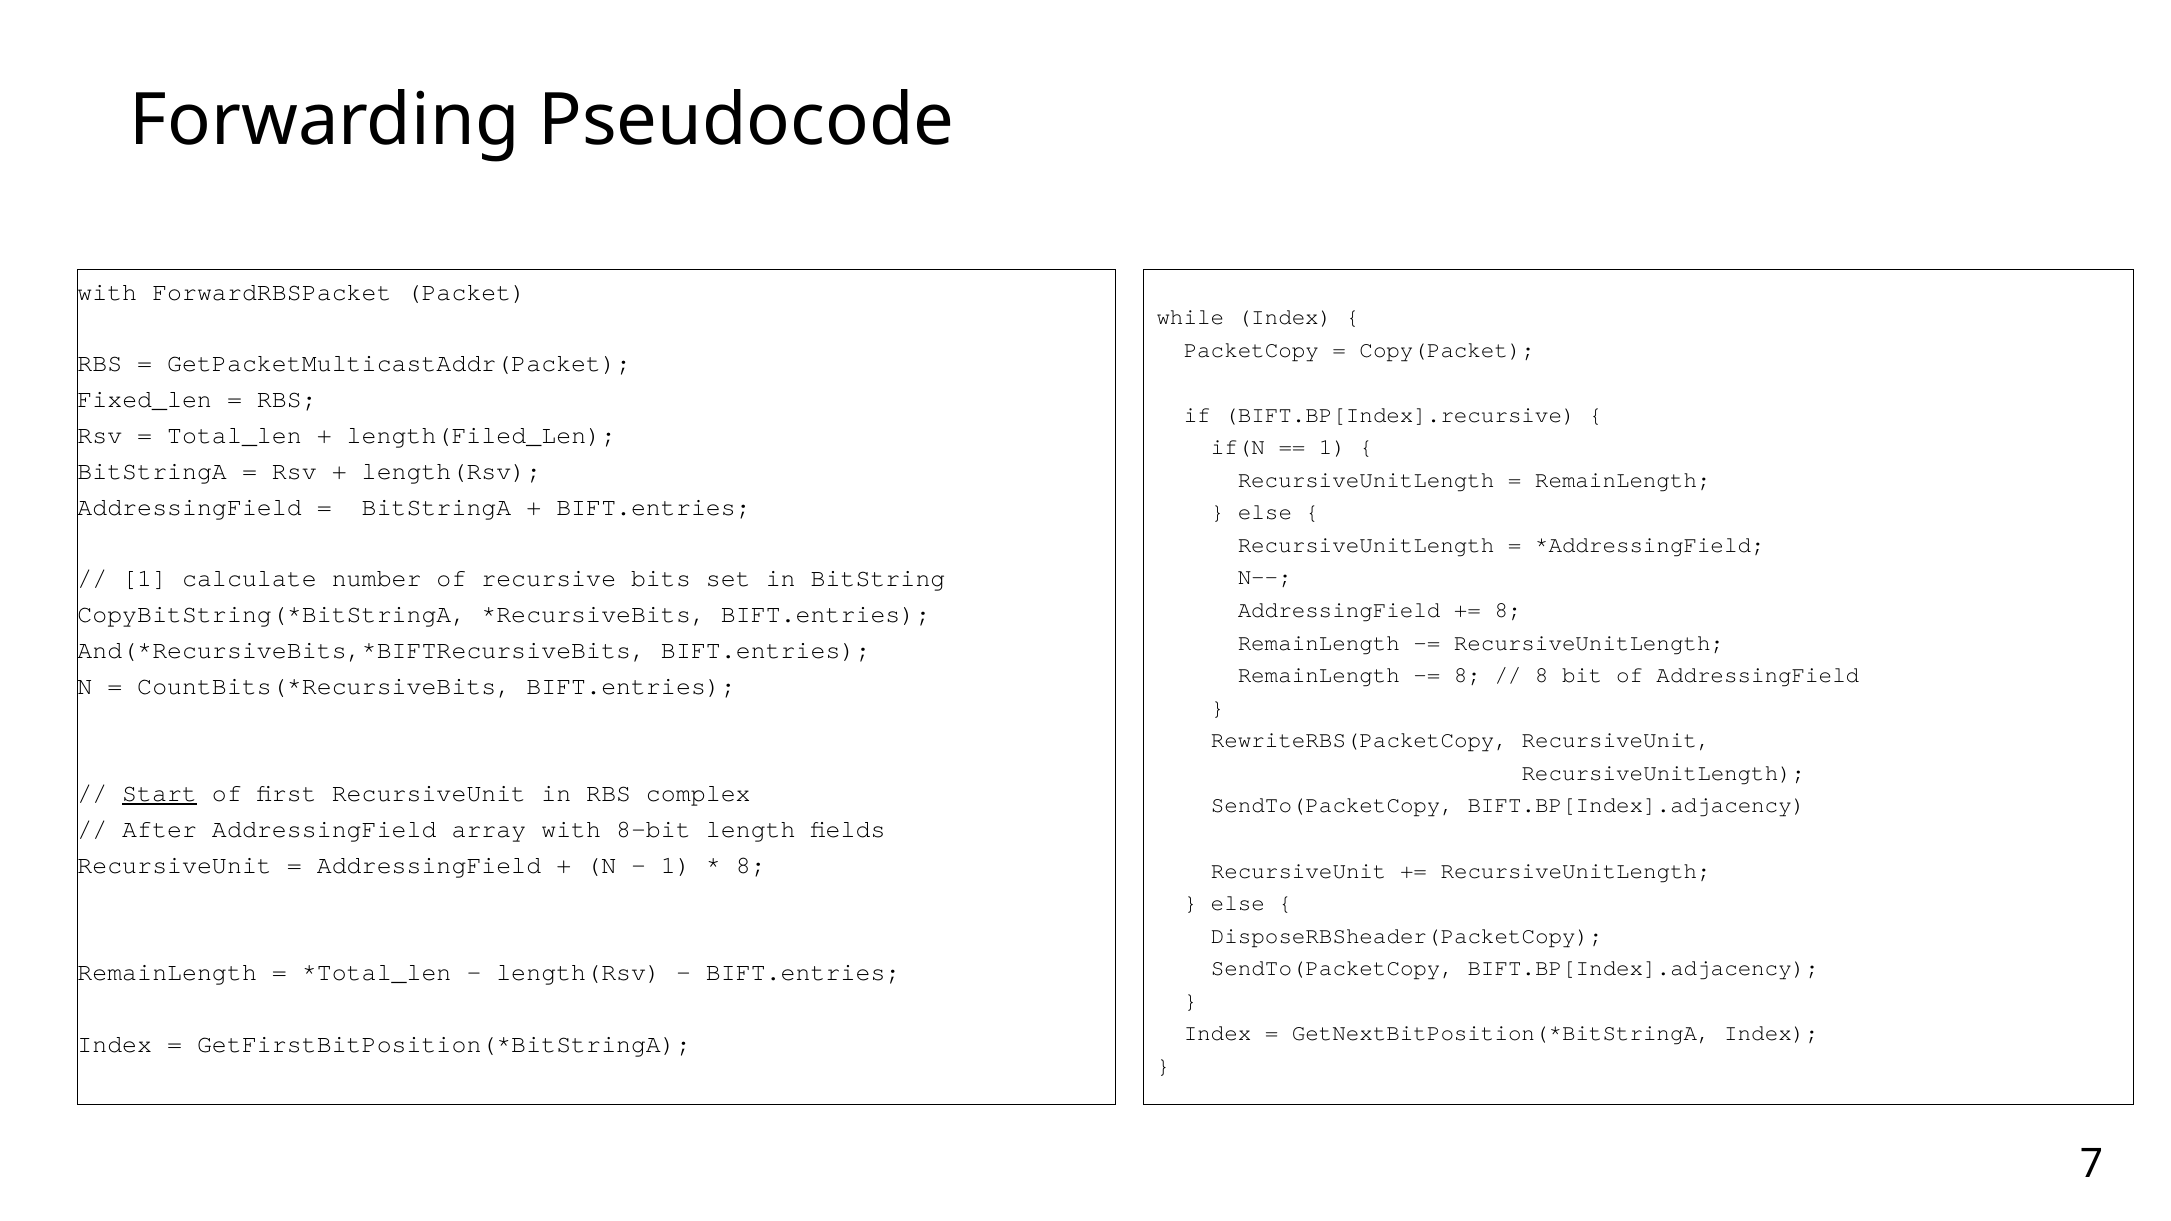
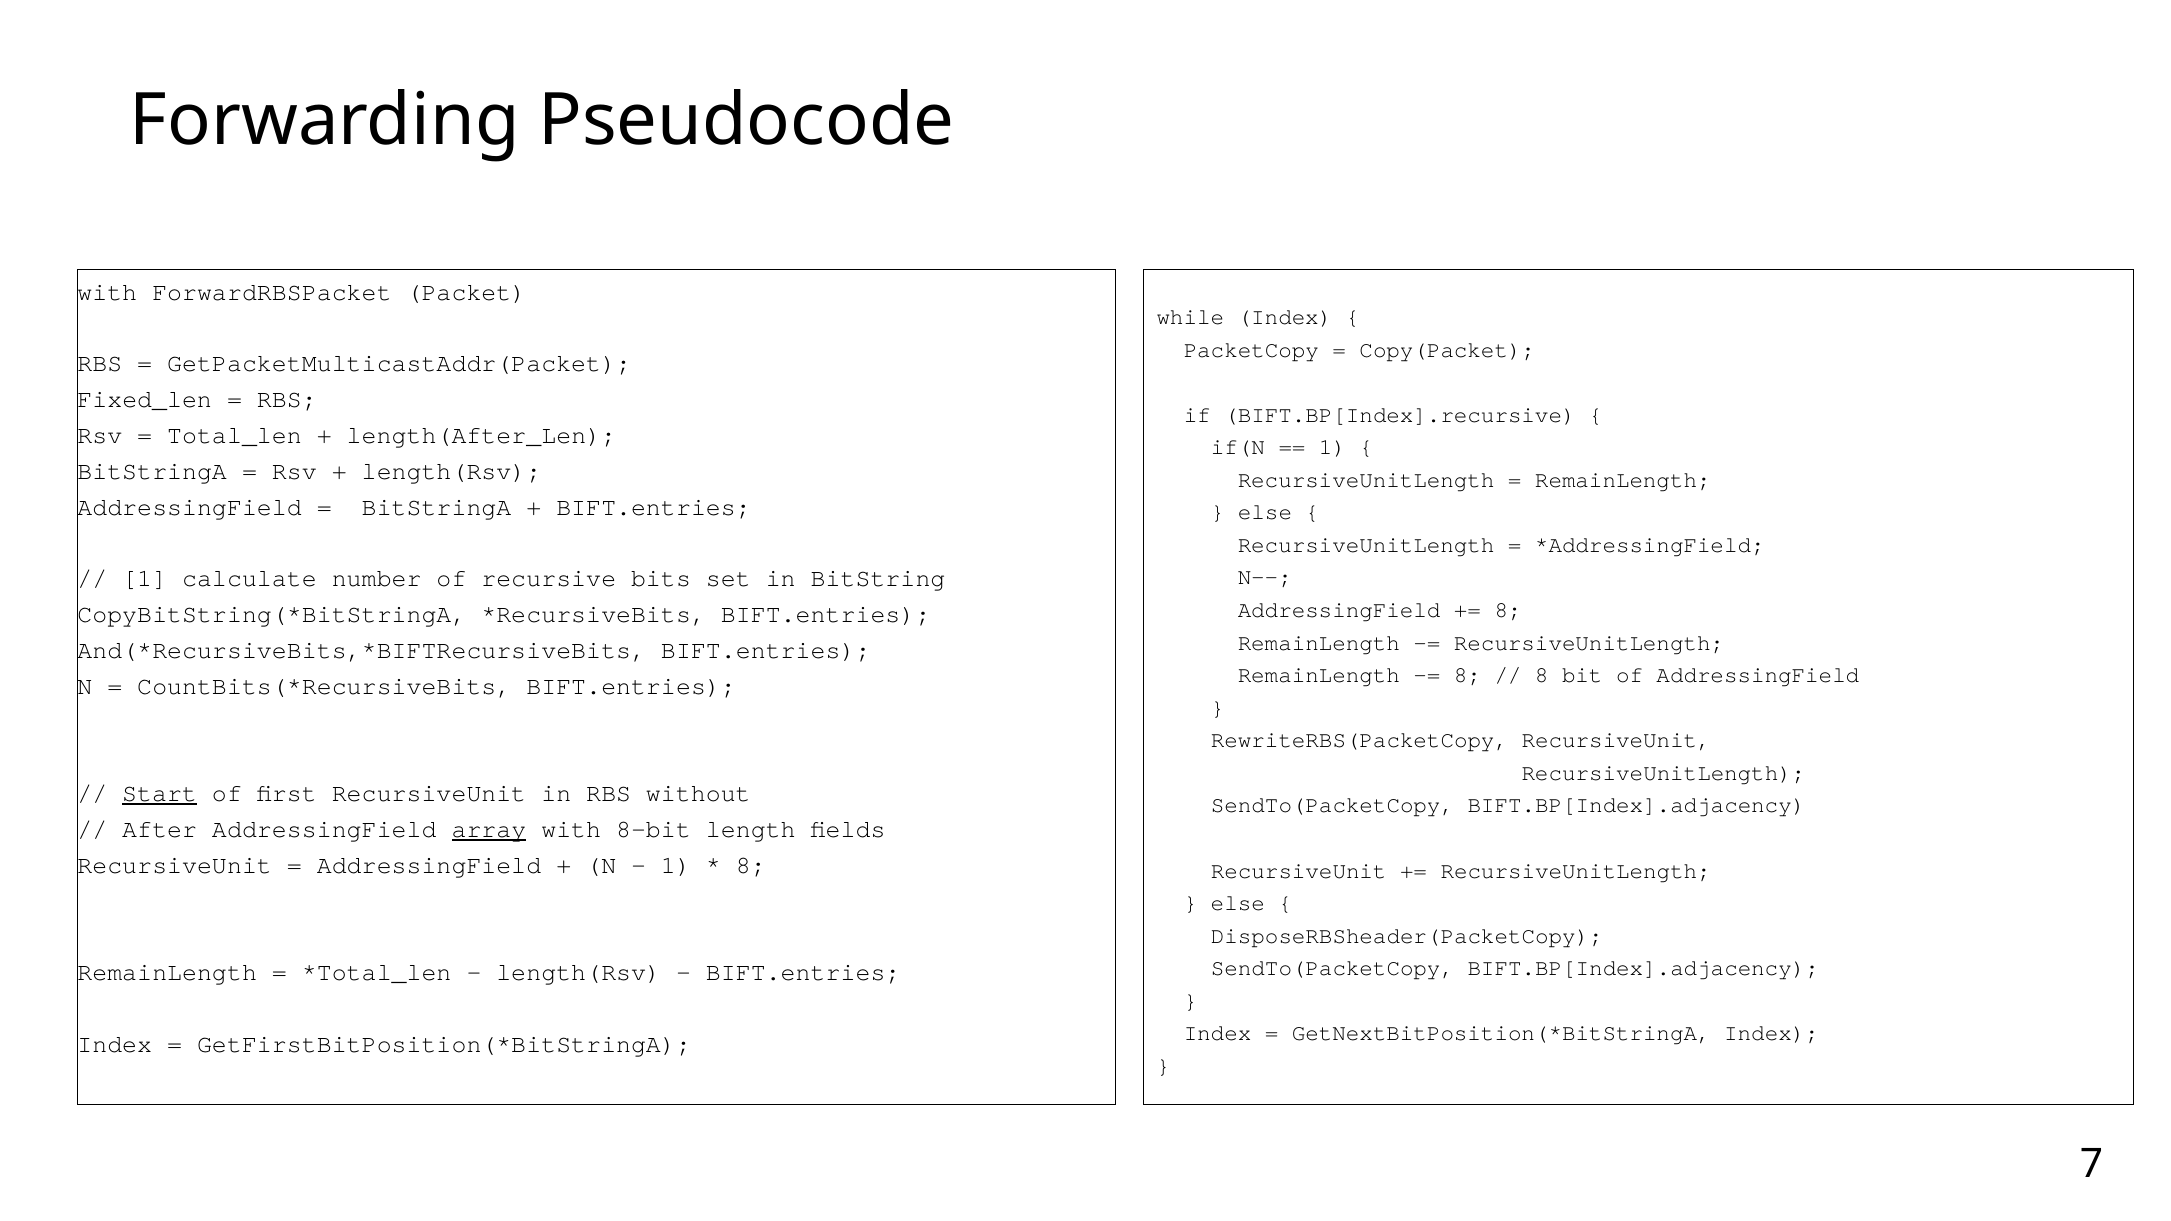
length(Filed_Len: length(Filed_Len -> length(After_Len (481, 435)
complex: complex -> without (698, 794)
array underline: none -> present (489, 829)
